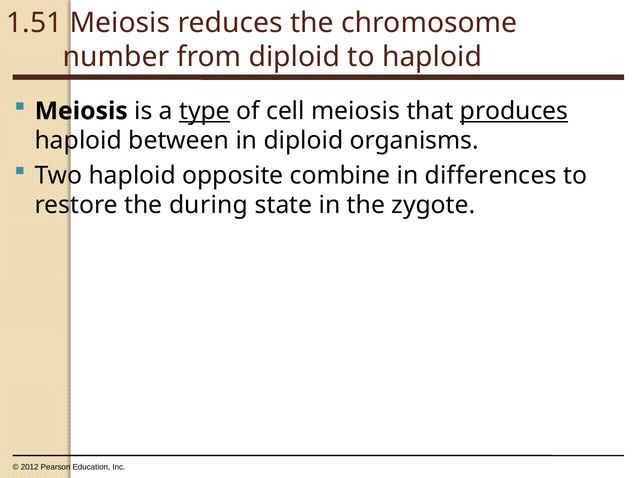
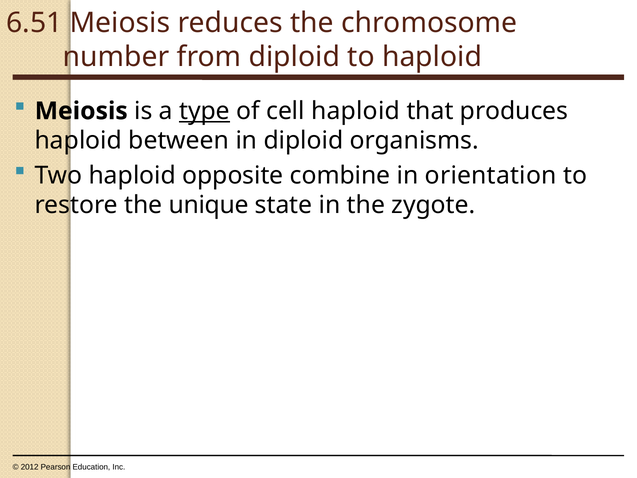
1.51: 1.51 -> 6.51 (34, 23)
cell meiosis: meiosis -> haploid (356, 111)
produces underline: present -> none (514, 111)
differences: differences -> orientation (491, 175)
during: during -> unique (209, 205)
